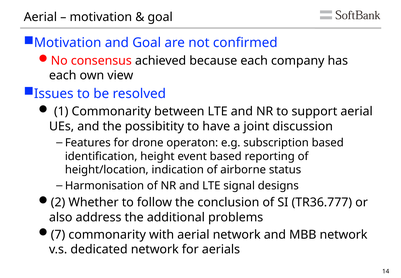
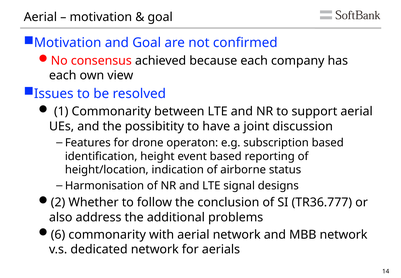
7: 7 -> 6 (58, 234)
